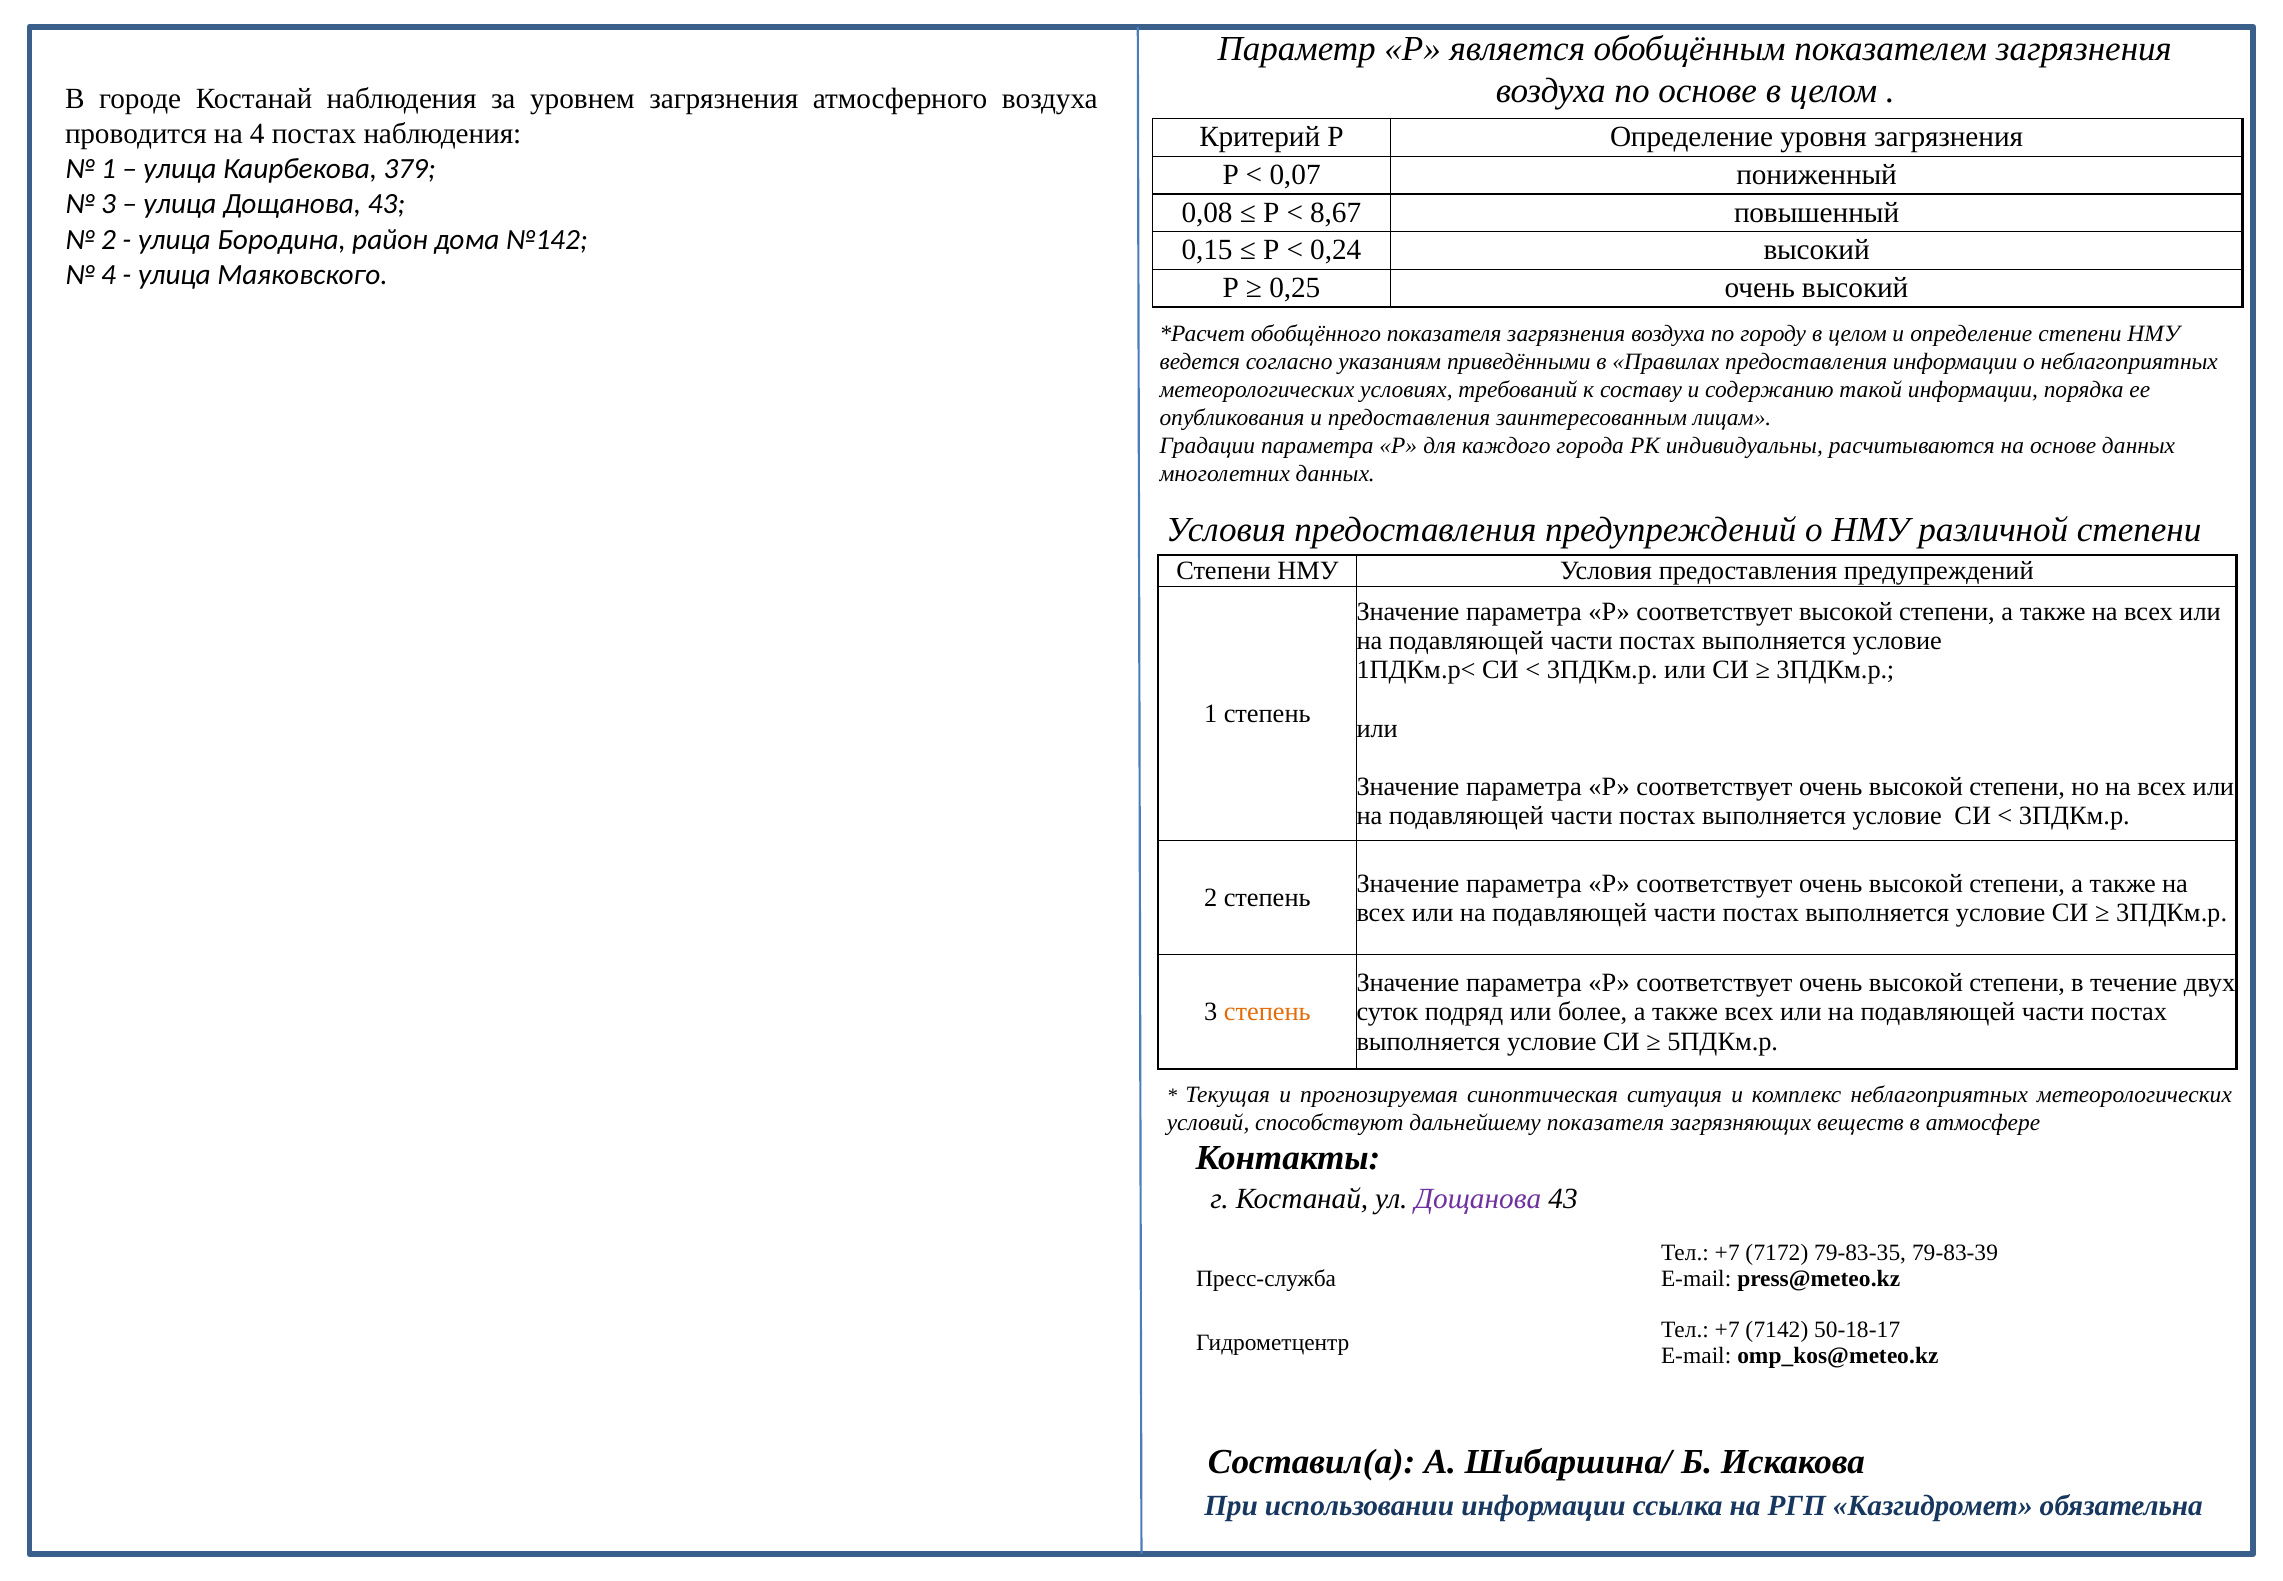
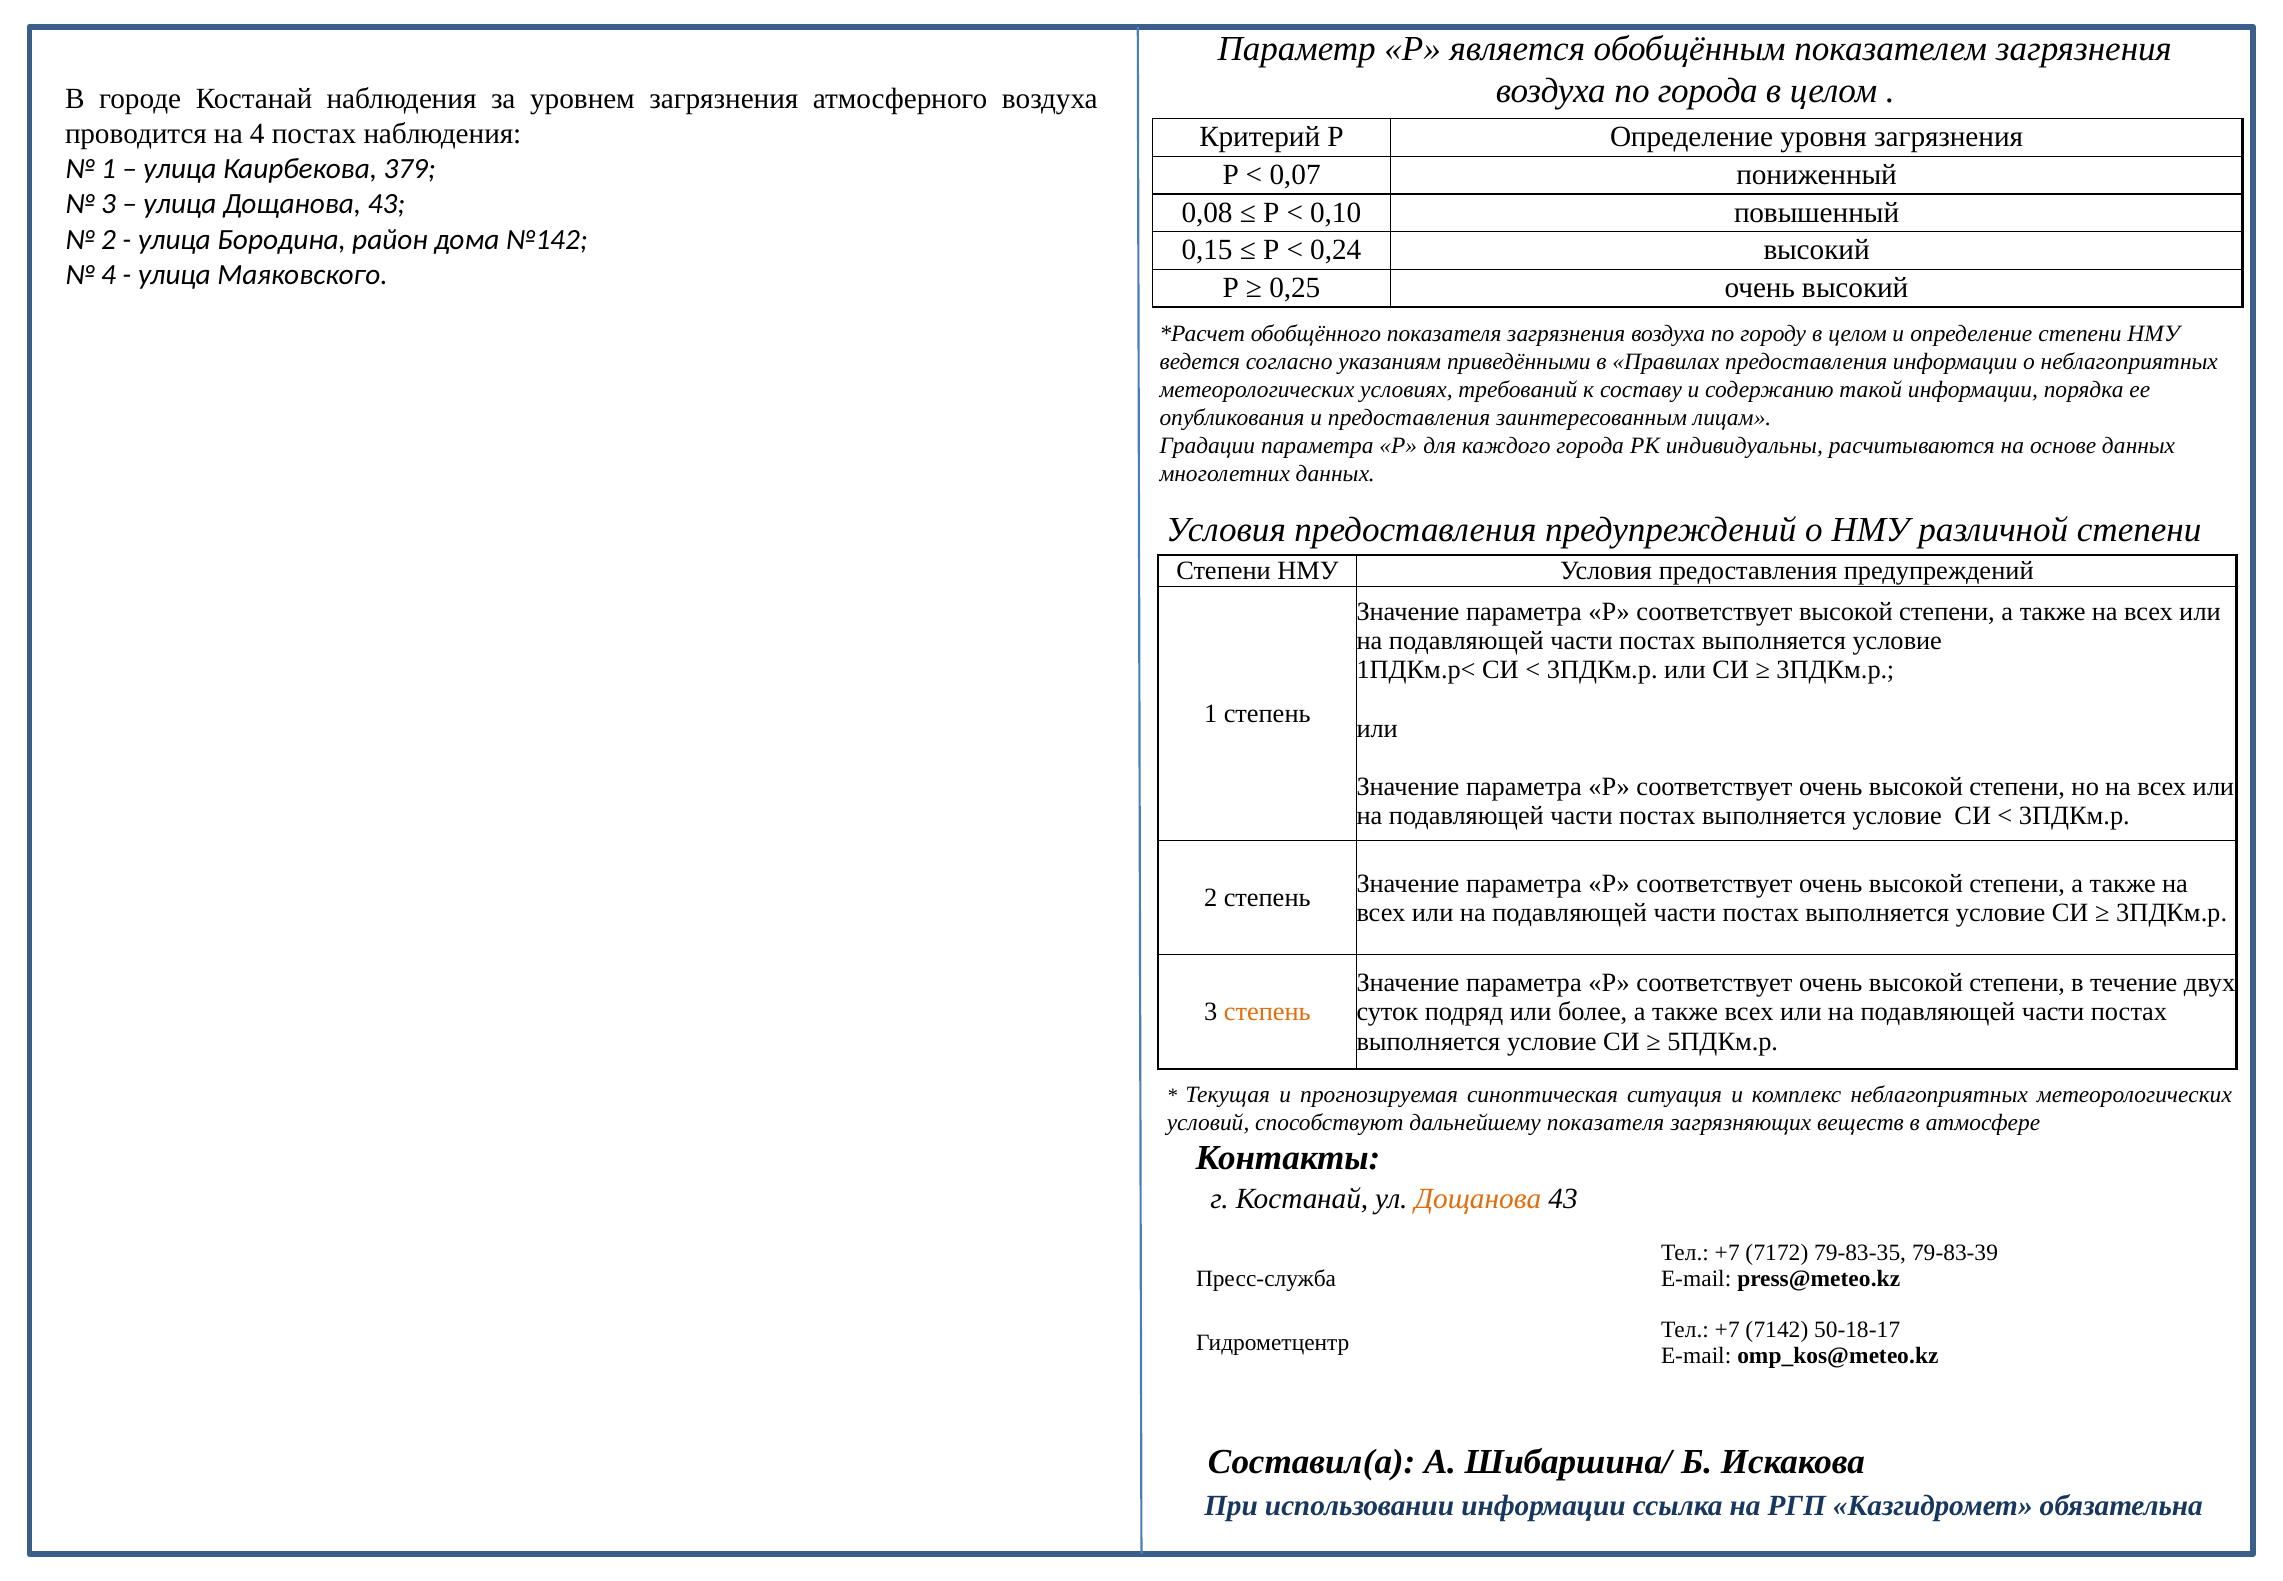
по основе: основе -> города (1708, 91)
8,67: 8,67 -> 0,10 (1336, 212)
Дощанова colour: purple -> orange (1478, 1198)
